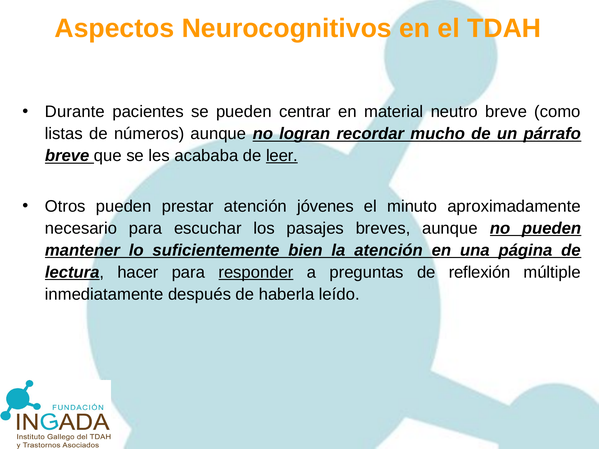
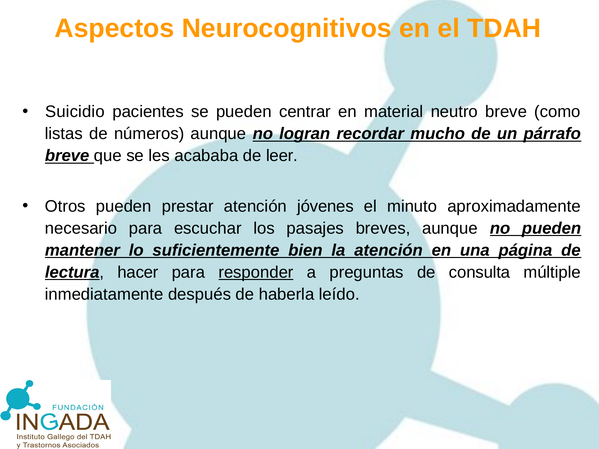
Durante: Durante -> Suicidio (75, 112)
leer underline: present -> none (282, 156)
reflexión: reflexión -> consulta (480, 272)
